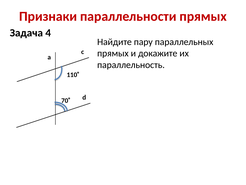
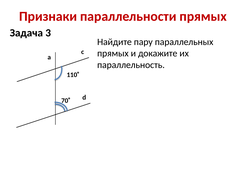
4: 4 -> 3 (48, 33)
